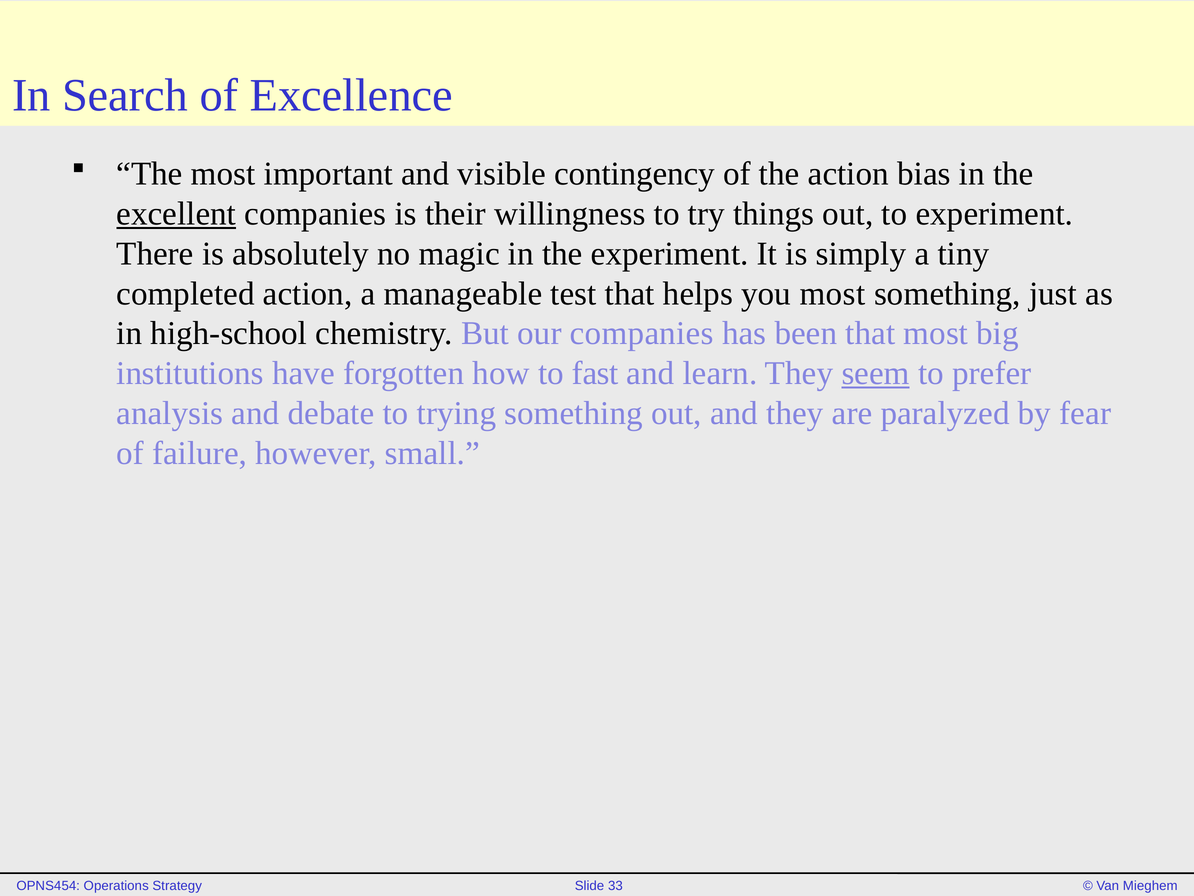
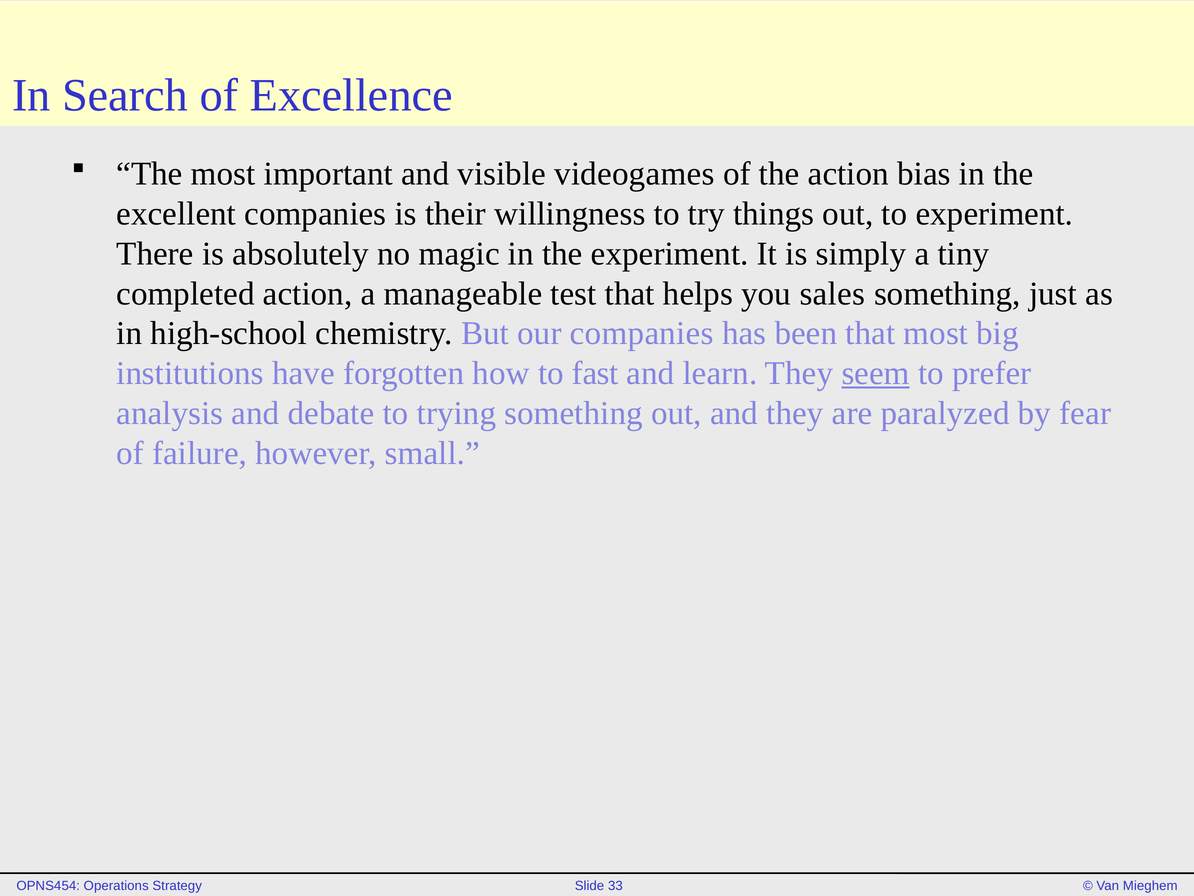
contingency: contingency -> videogames (634, 174)
excellent underline: present -> none (176, 214)
you most: most -> sales (832, 293)
